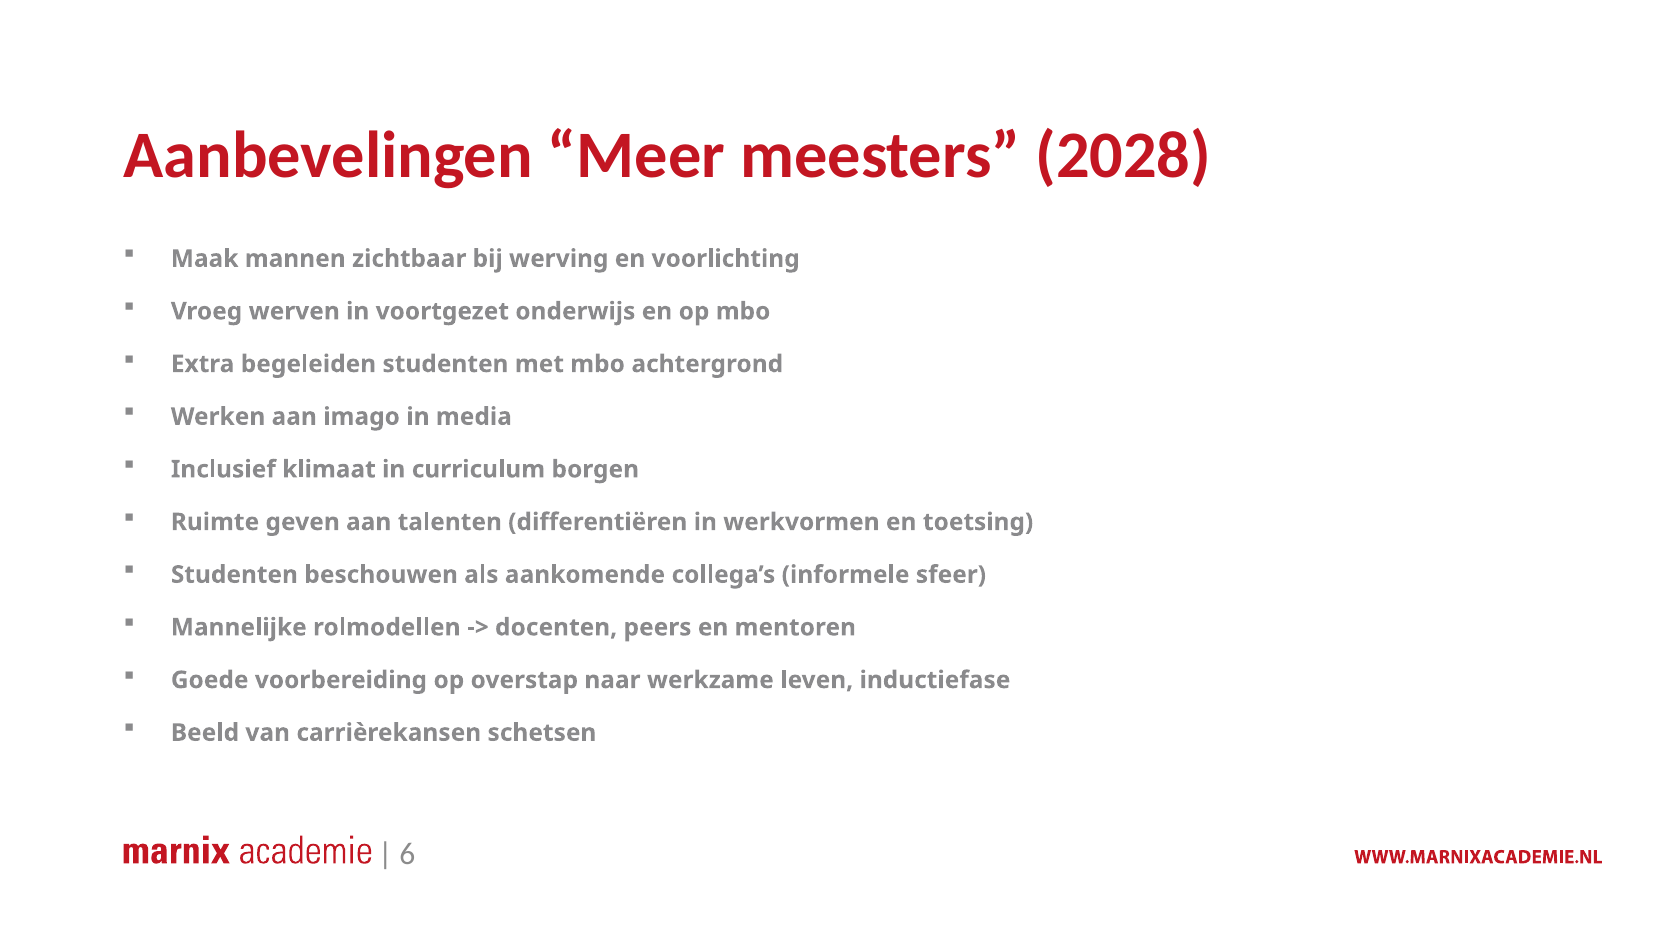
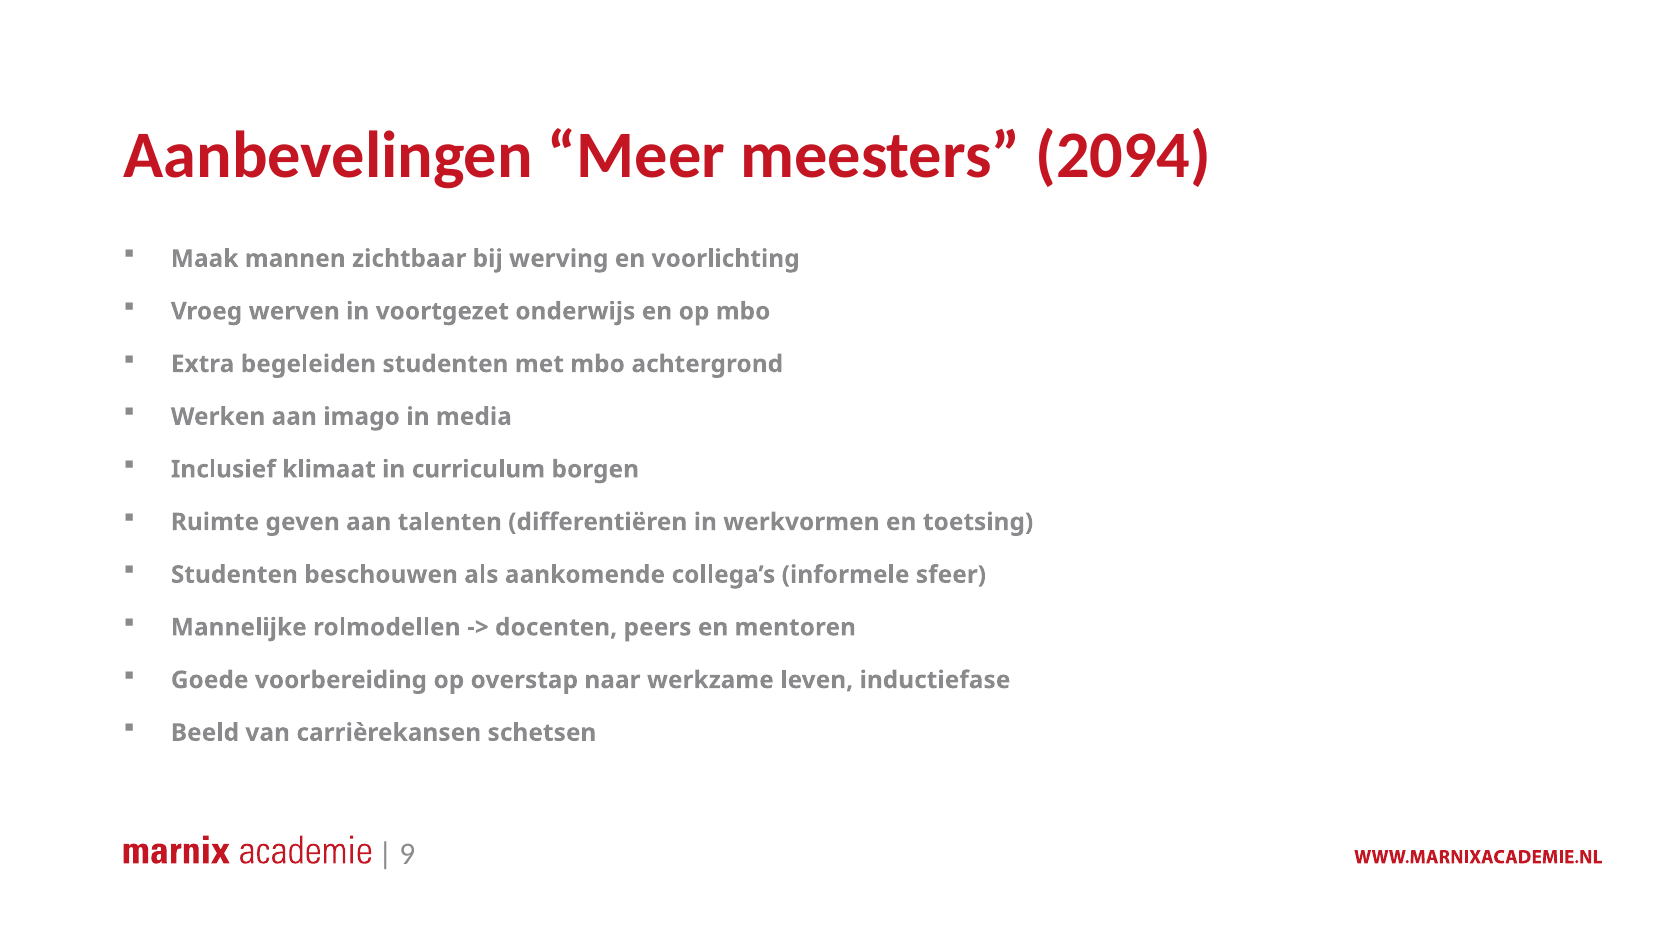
2028: 2028 -> 2094 (1123, 155)
6: 6 -> 9 (407, 854)
